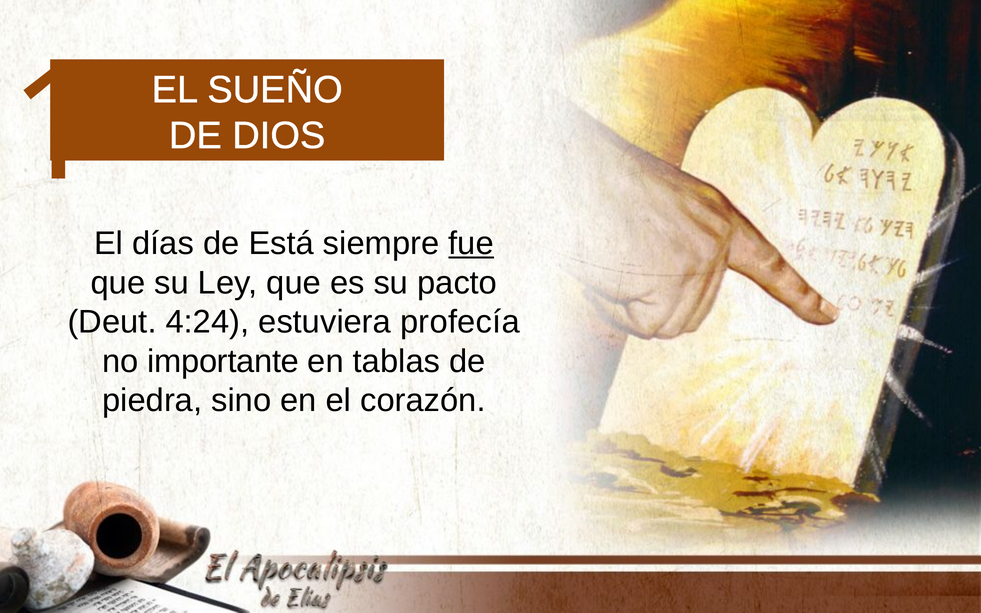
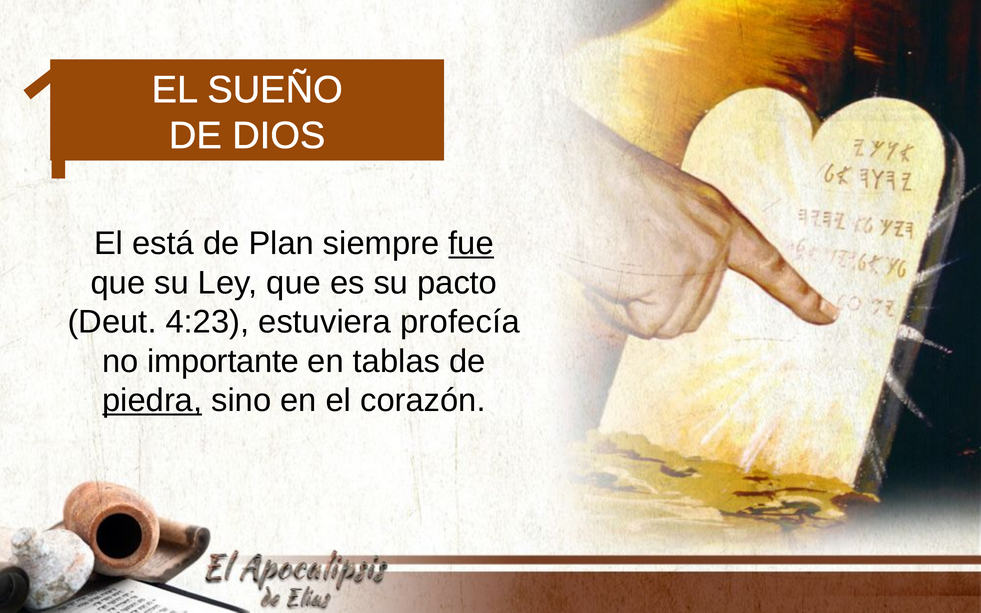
días: días -> está (163, 244)
Está: Está -> Plan (281, 244)
4:24: 4:24 -> 4:23 (208, 322)
piedra underline: none -> present (152, 401)
